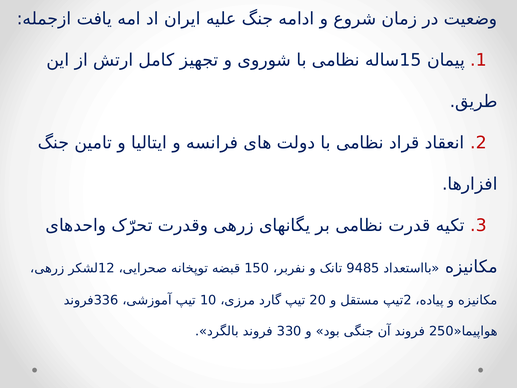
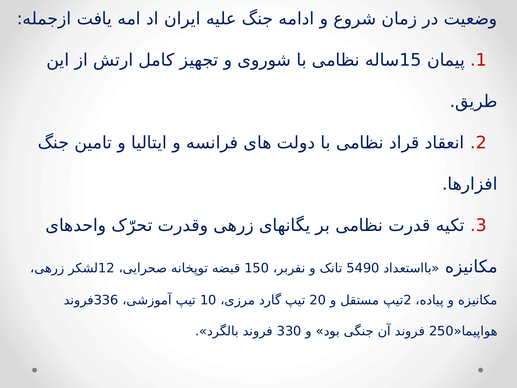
9485: 9485 -> 5490 (363, 268)
